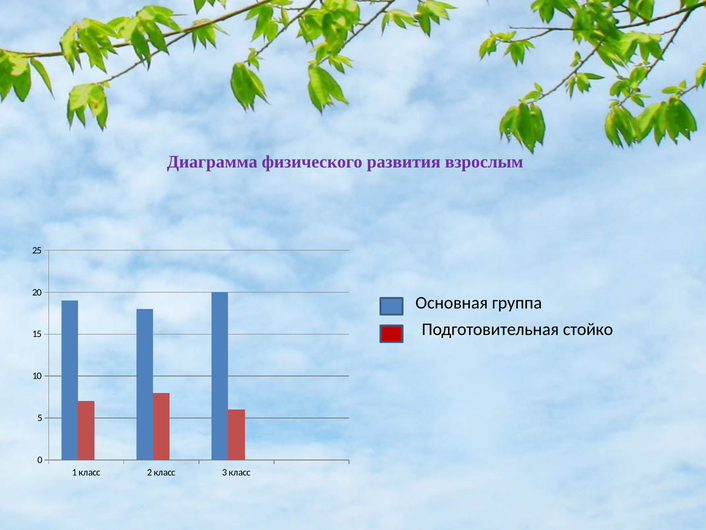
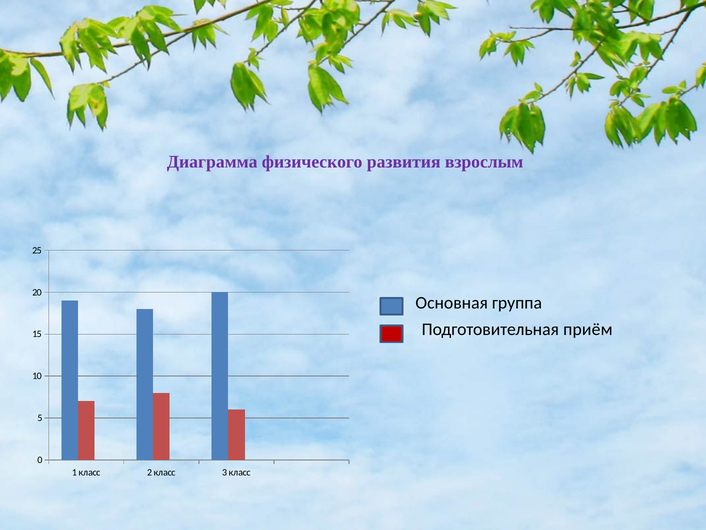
стойко: стойко -> приём (588, 329)
